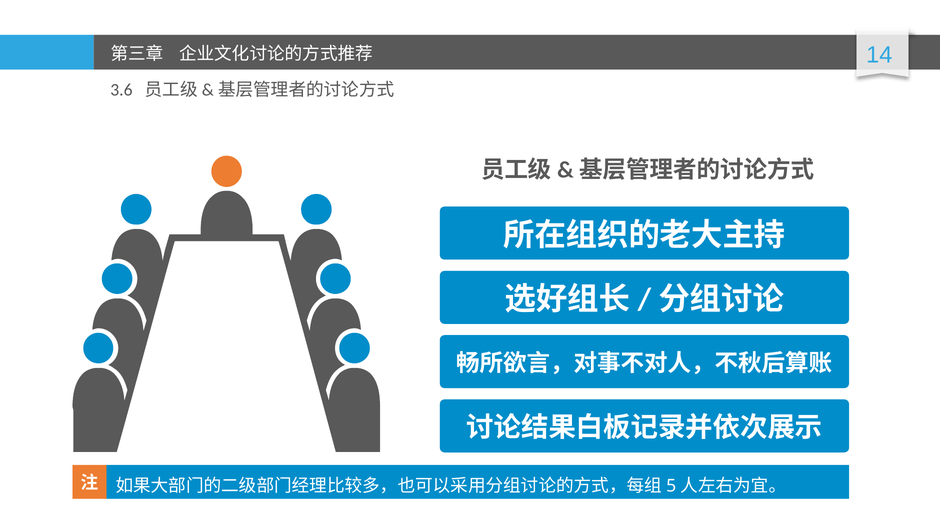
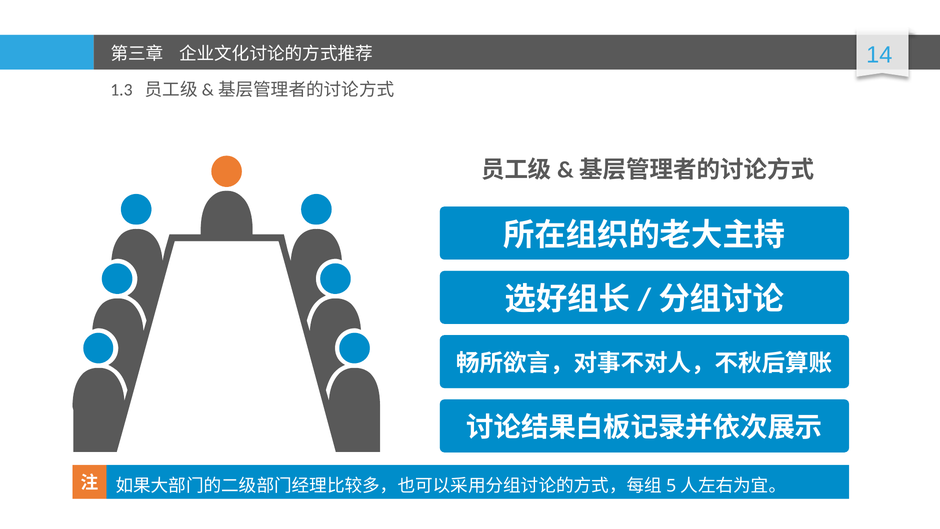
3.6: 3.6 -> 1.3 (121, 90)
